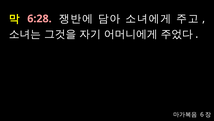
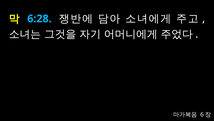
6:28 colour: pink -> light blue (39, 19)
